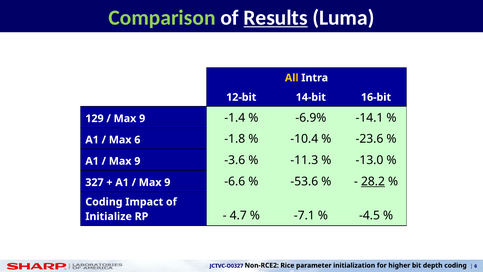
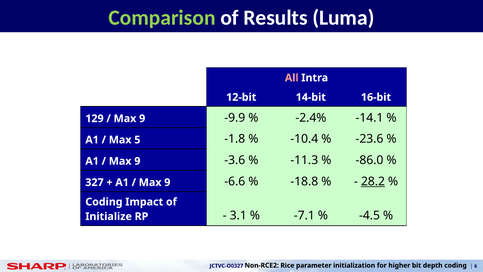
Results underline: present -> none (276, 18)
All colour: yellow -> pink (292, 78)
-1.4: -1.4 -> -9.9 (235, 118)
-6.9%: -6.9% -> -2.4% (311, 118)
Max 6: 6 -> 5 (137, 140)
-13.0: -13.0 -> -86.0 (369, 160)
-53.6: -53.6 -> -18.8 (304, 181)
4.7: 4.7 -> 3.1 (238, 215)
